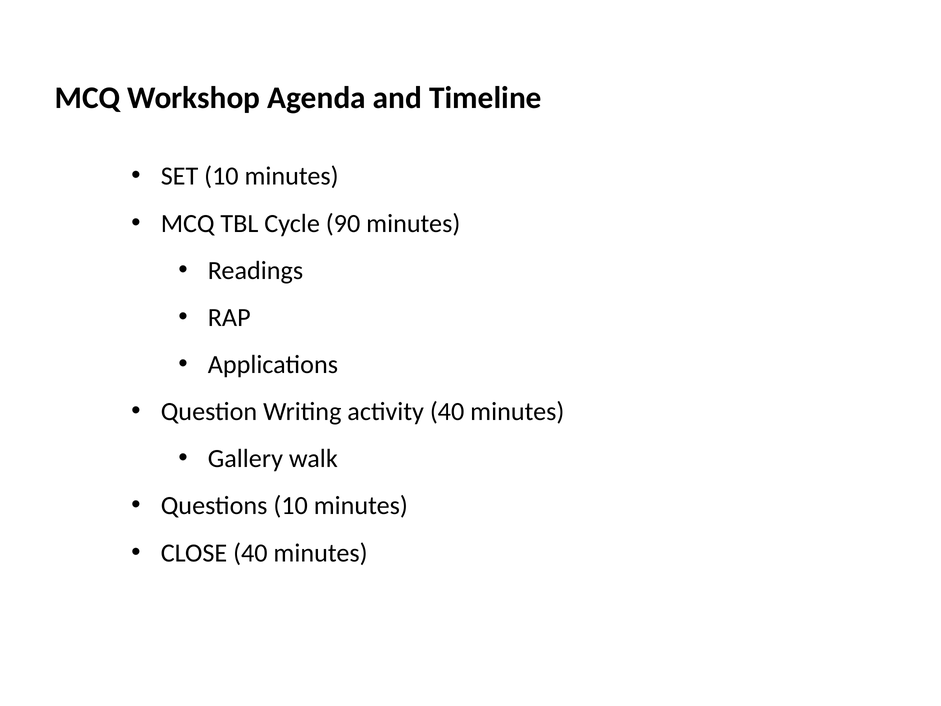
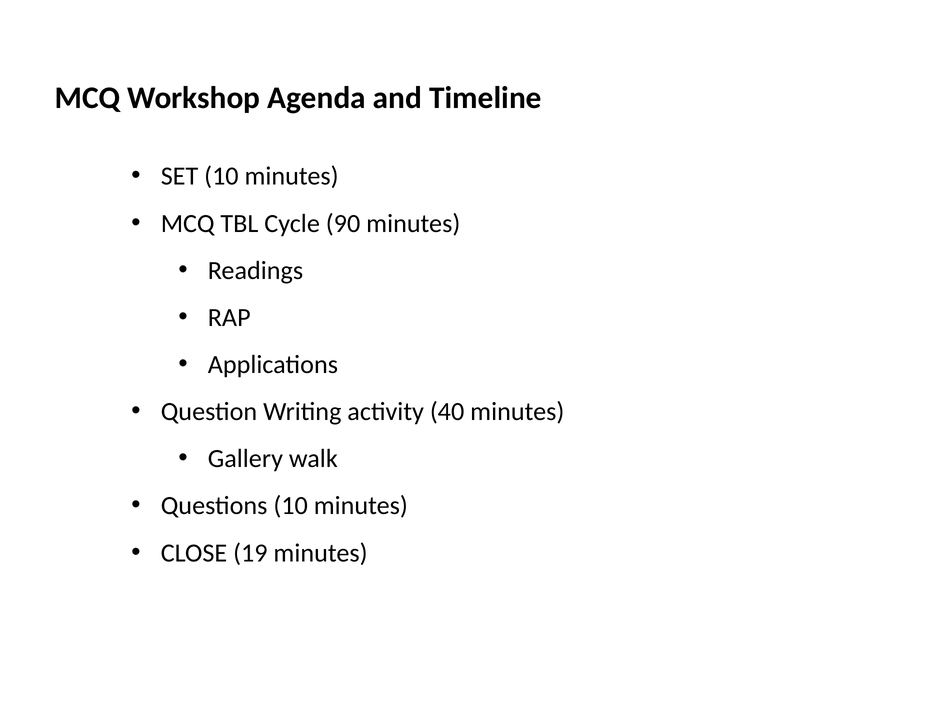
CLOSE 40: 40 -> 19 (250, 553)
